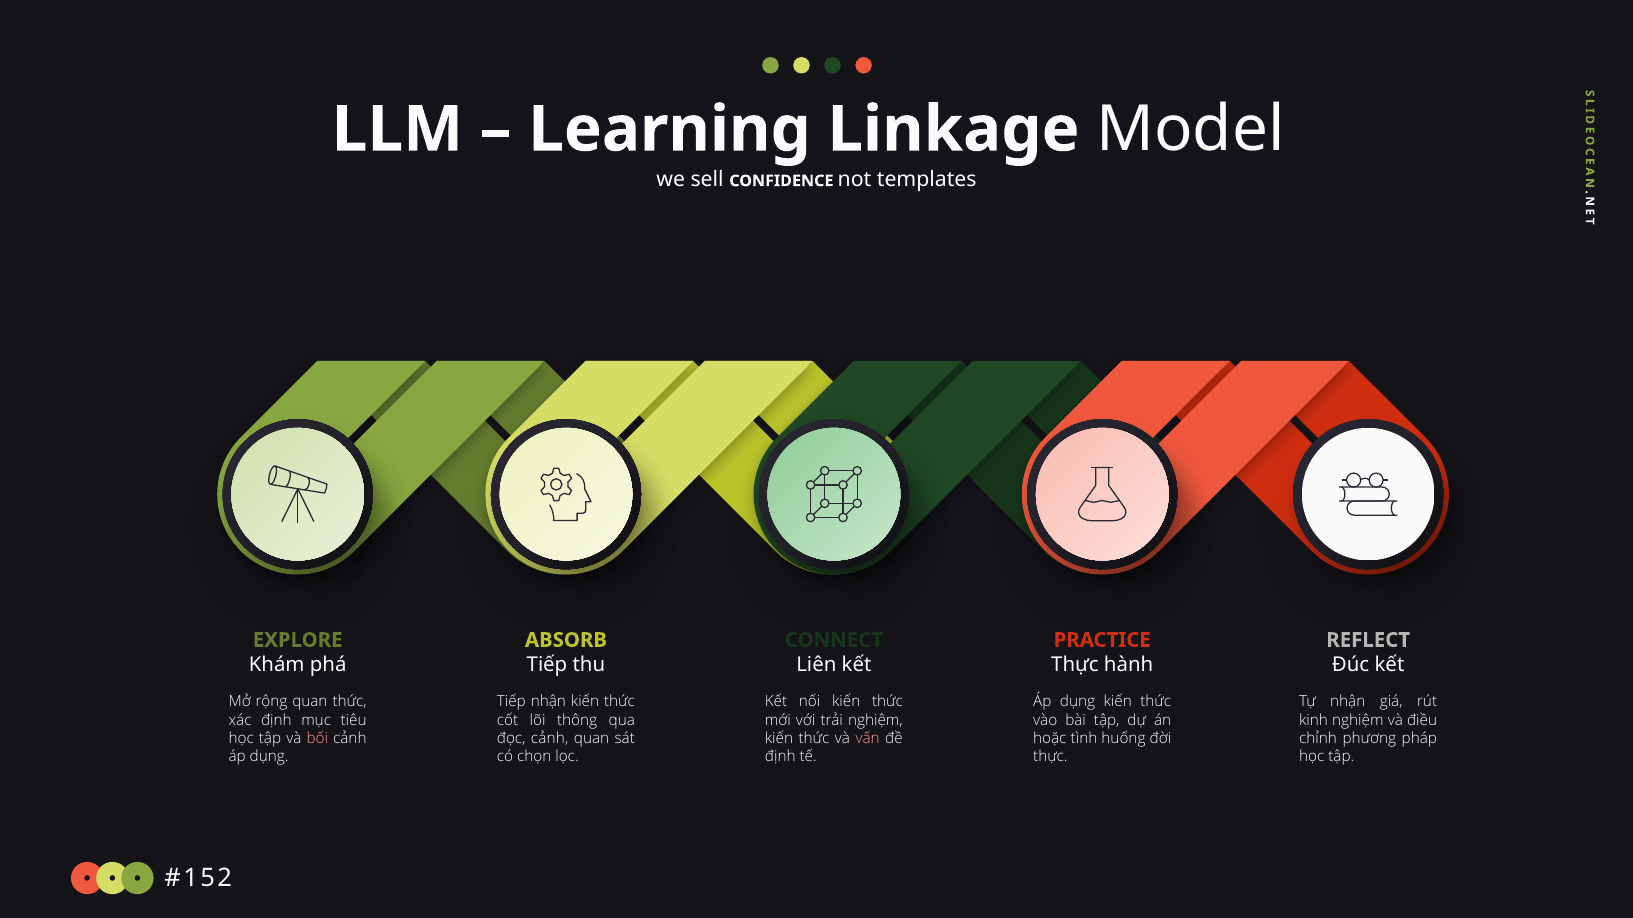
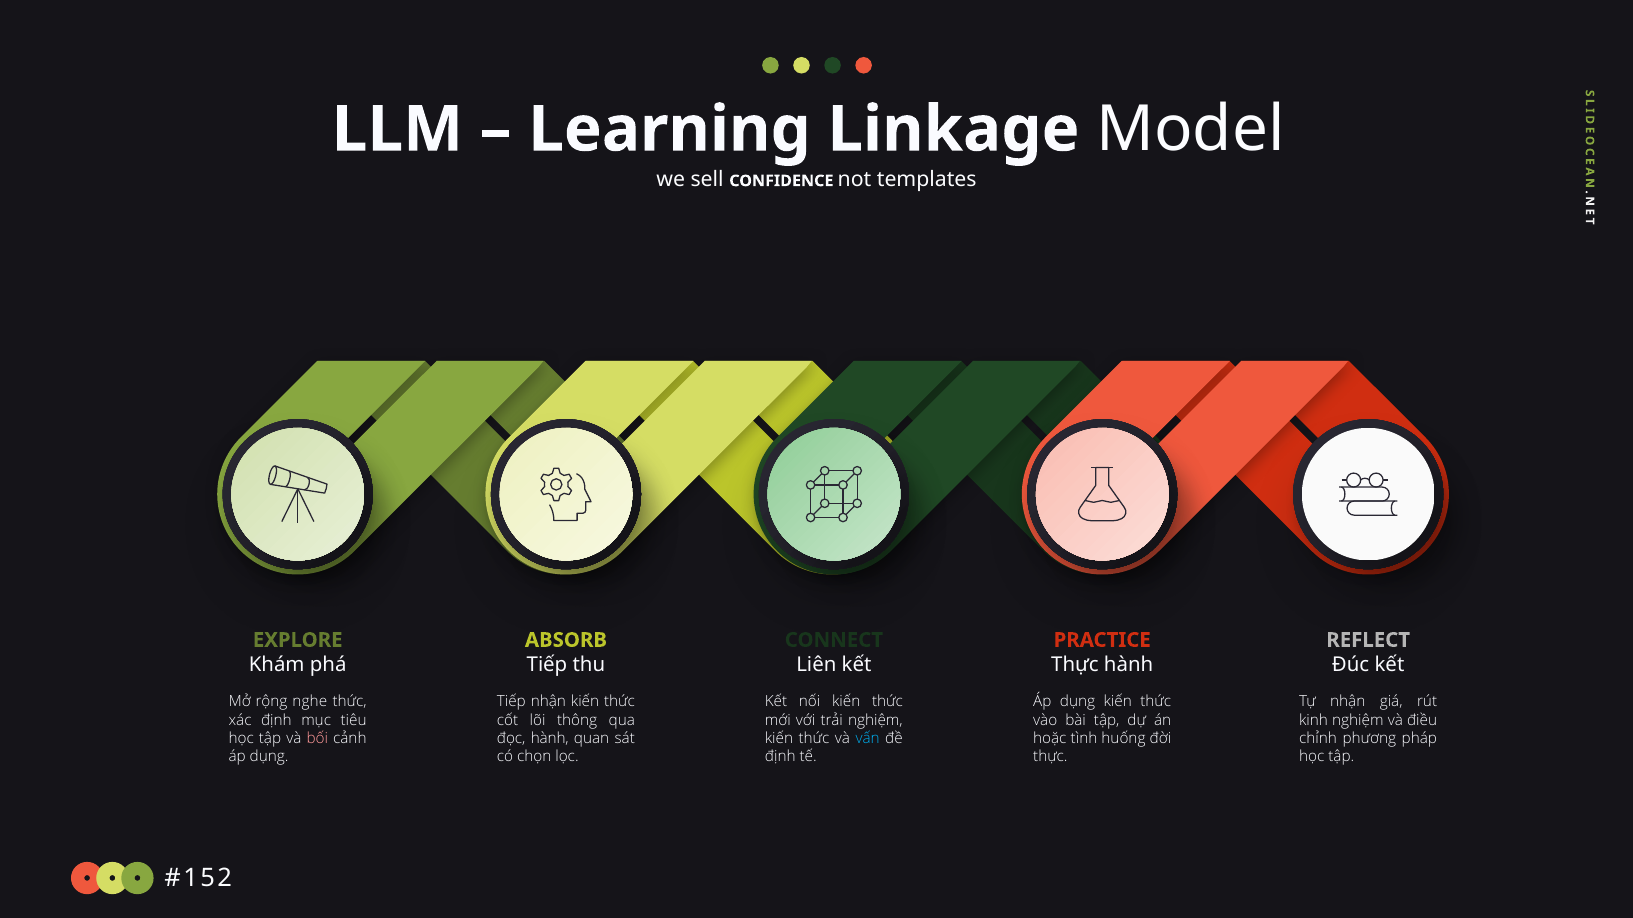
rộng quan: quan -> nghe (310, 702)
đọc cảnh: cảnh -> hành (550, 739)
vấn colour: pink -> light blue (868, 739)
